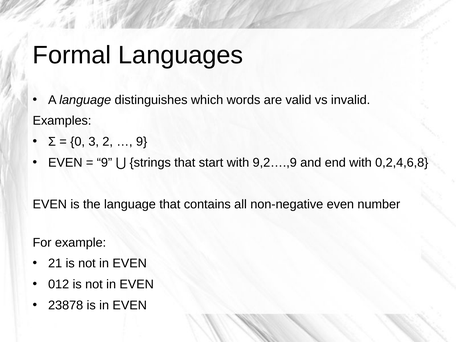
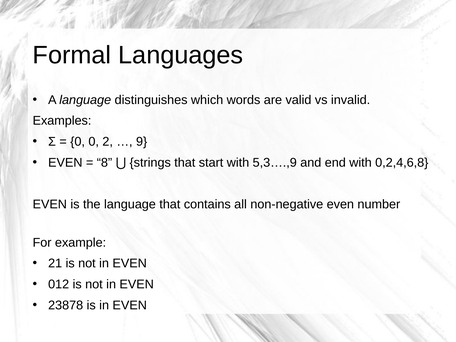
0 3: 3 -> 0 (94, 142)
9: 9 -> 8 (104, 163)
9,2….,9: 9,2….,9 -> 5,3….,9 (275, 163)
